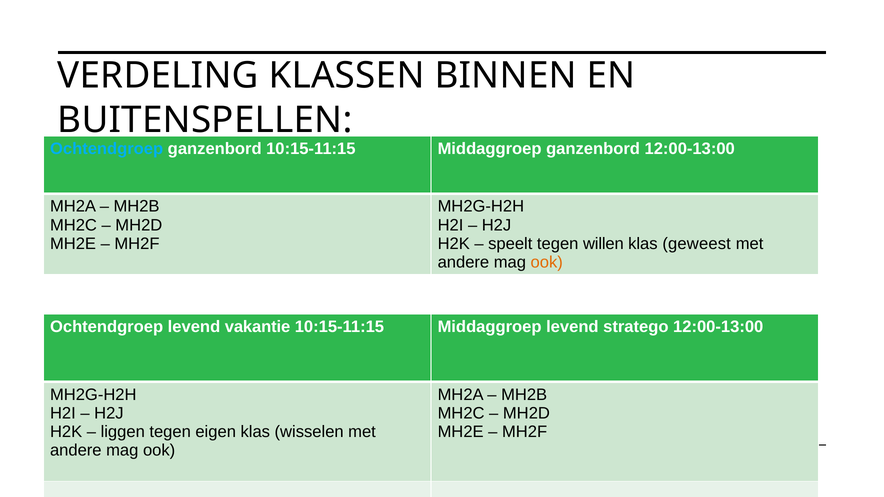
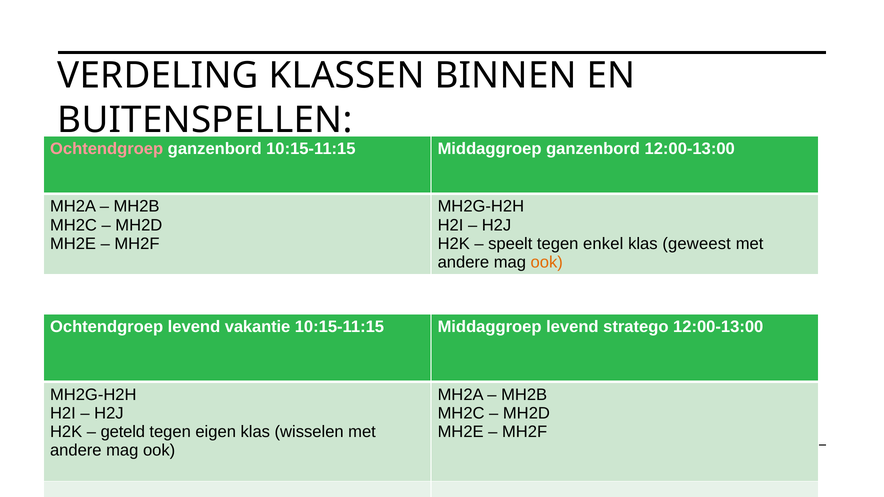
Ochtendgroep colour: light blue -> pink (107, 149)
willen: willen -> enkel (603, 244)
liggen: liggen -> geteld (123, 432)
